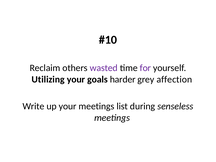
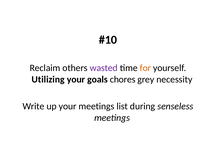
for colour: purple -> orange (145, 68)
harder: harder -> chores (123, 79)
affection: affection -> necessity (174, 79)
